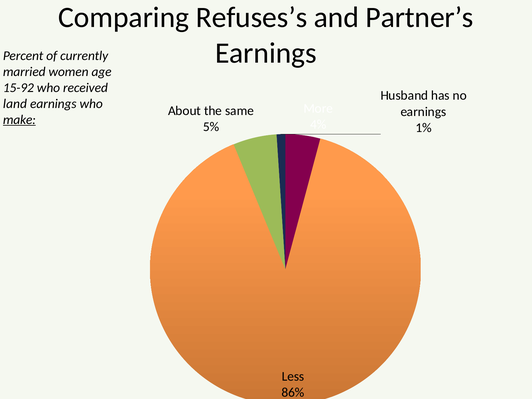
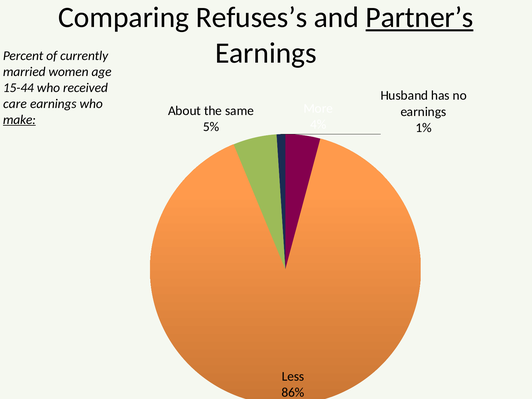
Partner’s underline: none -> present (420, 18)
15-92: 15-92 -> 15-44 (18, 88)
land: land -> care (15, 104)
